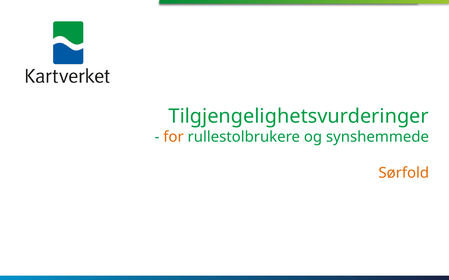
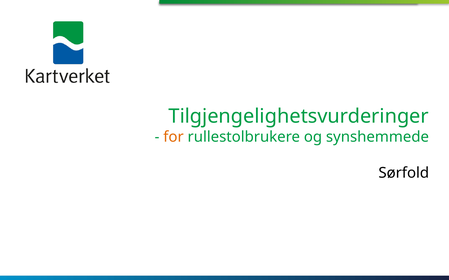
Sørfold colour: orange -> black (404, 173)
